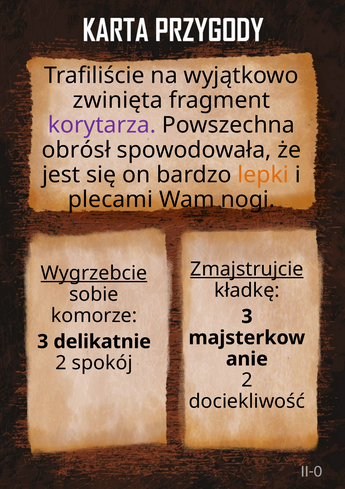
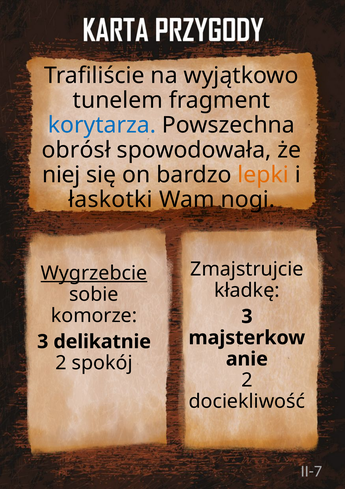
zwinięta: zwinięta -> tunelem (118, 101)
korytarza colour: purple -> blue (102, 125)
jest: jest -> niej (61, 175)
plecami: plecami -> łaskotki (110, 200)
Zmajstrujcie underline: present -> none (247, 270)
II-0: II-0 -> II-7 (311, 472)
